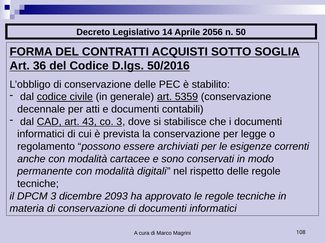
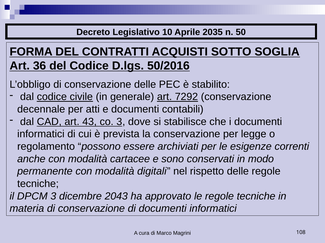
14: 14 -> 10 (167, 32)
2056: 2056 -> 2035 (213, 32)
5359: 5359 -> 7292 (186, 97)
2093: 2093 -> 2043 (116, 197)
